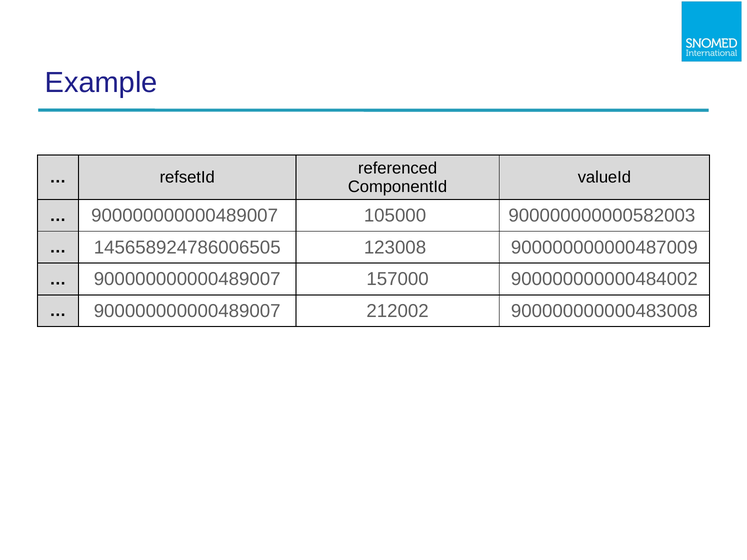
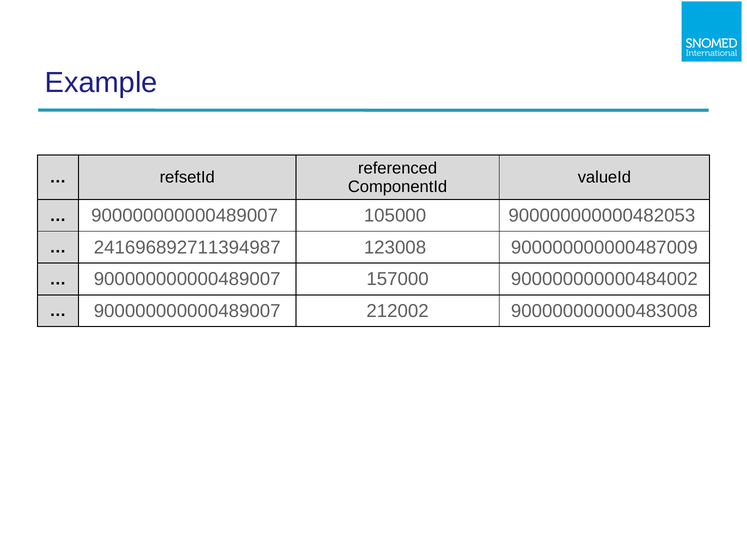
900000000000582003: 900000000000582003 -> 900000000000482053 (602, 216)
145658924786006505: 145658924786006505 -> 241696892711394987 (187, 248)
